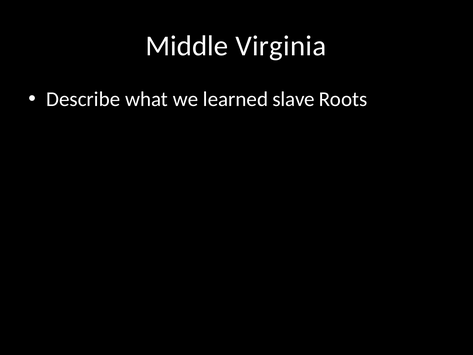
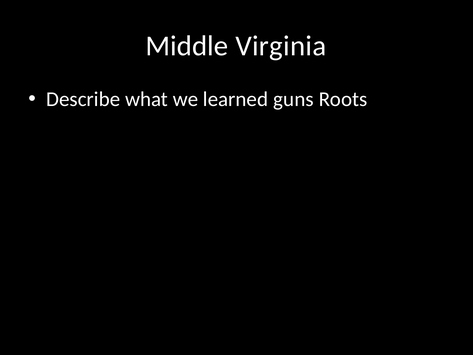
slave: slave -> guns (293, 99)
